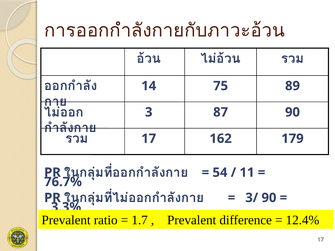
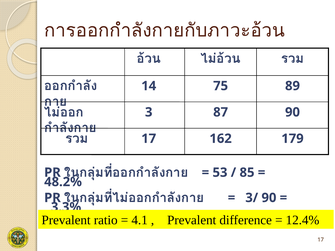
54: 54 -> 53 (220, 173)
11: 11 -> 85 (247, 173)
76.7%: 76.7% -> 48.2% (63, 182)
1.7: 1.7 -> 4.1 (140, 220)
